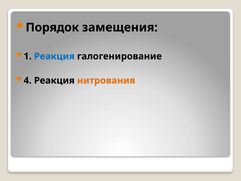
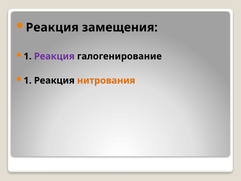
Порядок: Порядок -> Реакция (52, 27)
Реакция colour: blue -> purple (54, 56)
4: 4 -> 1 (28, 80)
